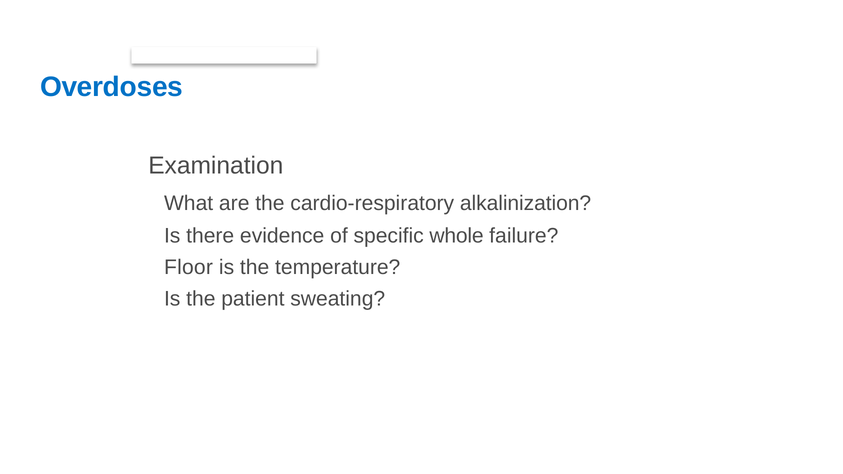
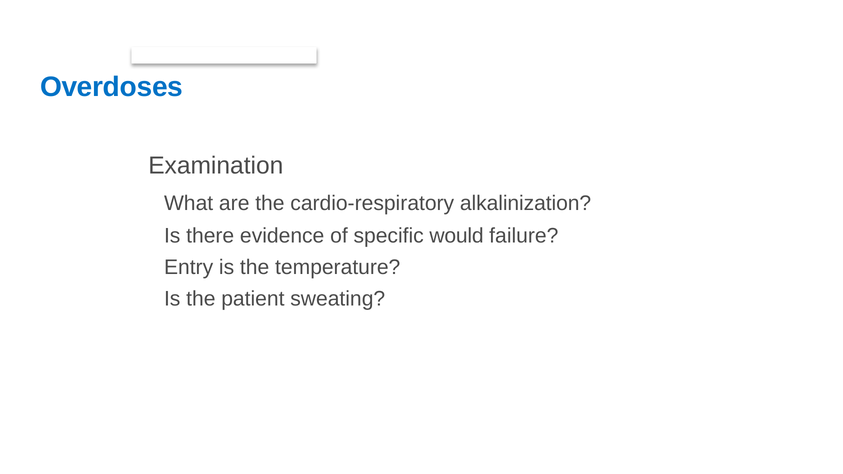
whole: whole -> would (457, 236)
Floor: Floor -> Entry (189, 267)
